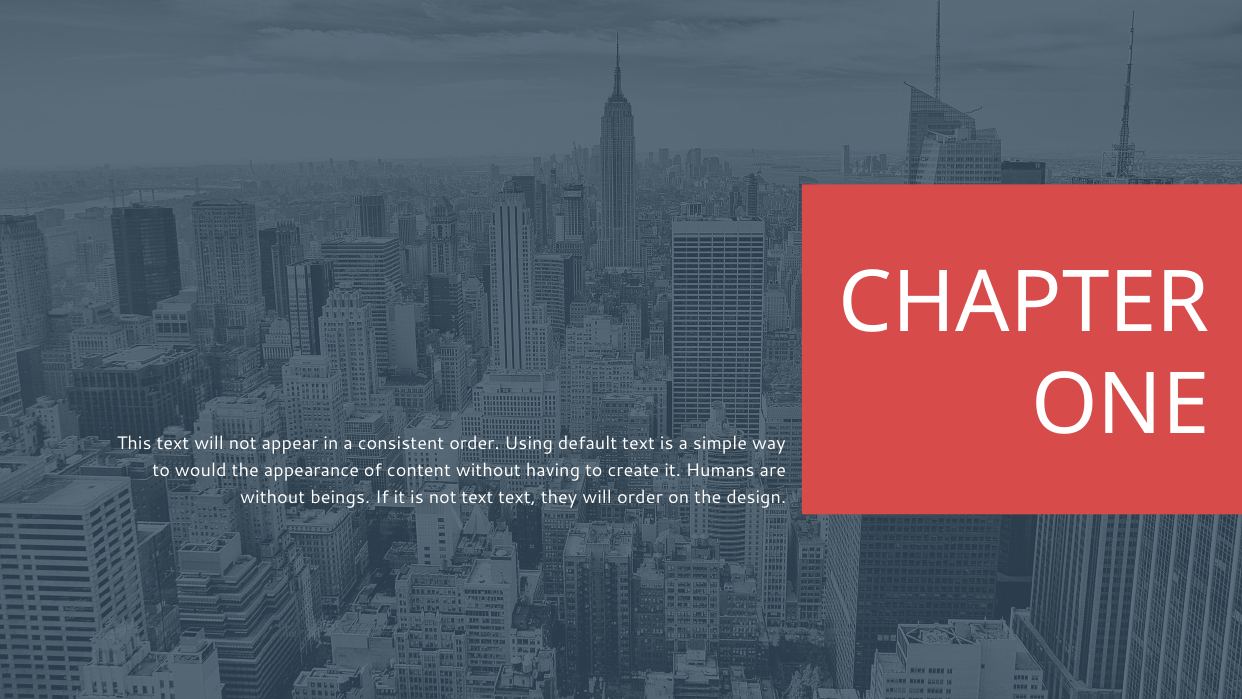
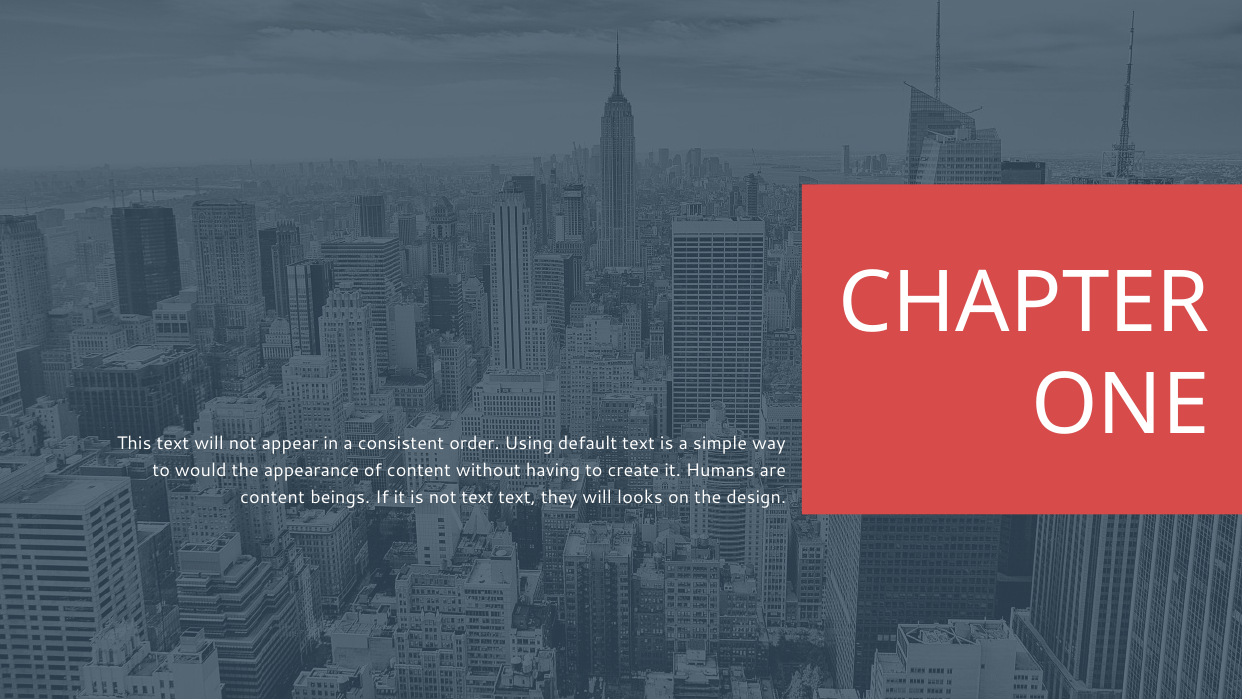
without: without -> content (273, 497)
will order: order -> looks (640, 497)
